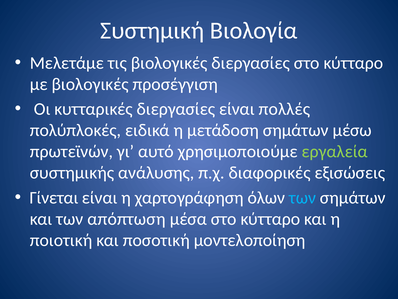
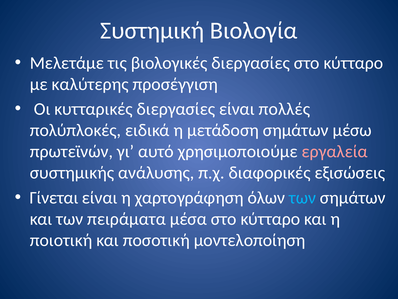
με βιολογικές: βιολογικές -> καλύτερης (90, 84)
εργαλεία colour: light green -> pink (335, 151)
απόπτωση: απόπτωση -> πειράματα (127, 219)
